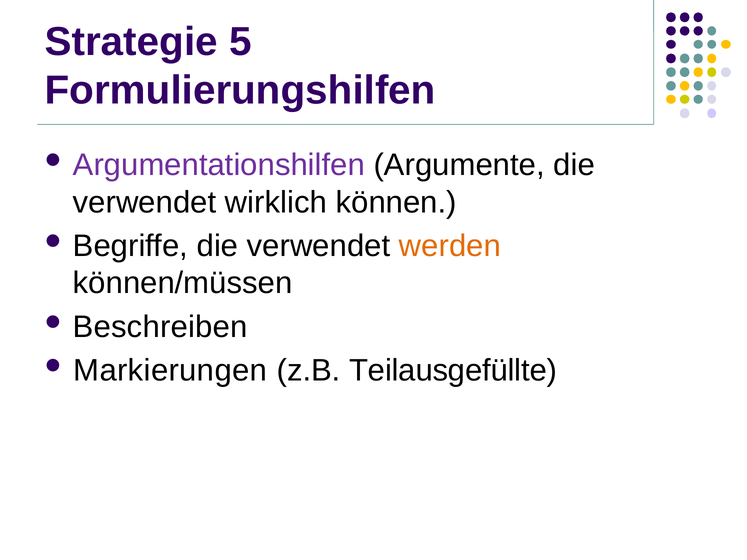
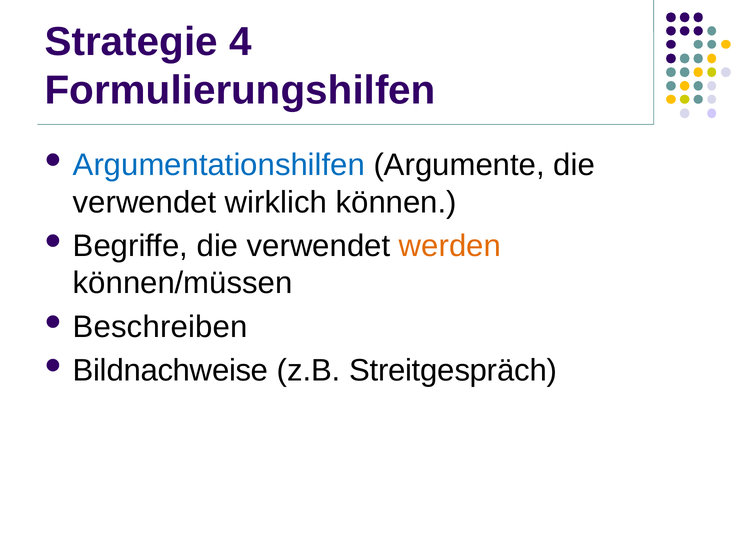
5: 5 -> 4 (240, 42)
Argumentationshilfen colour: purple -> blue (219, 165)
Markierungen: Markierungen -> Bildnachweise (171, 370)
Teilausgefüllte: Teilausgefüllte -> Streitgespräch (453, 370)
